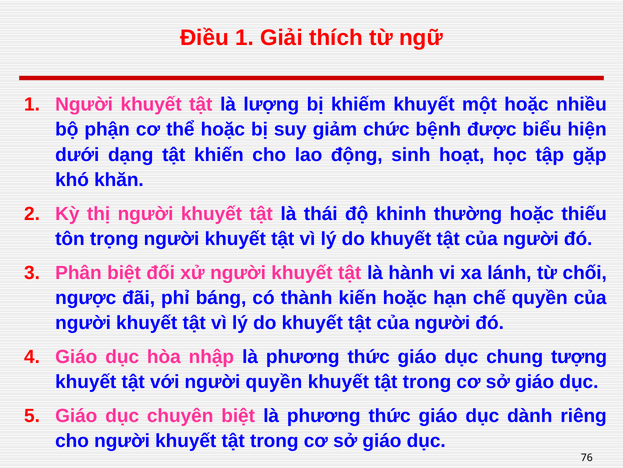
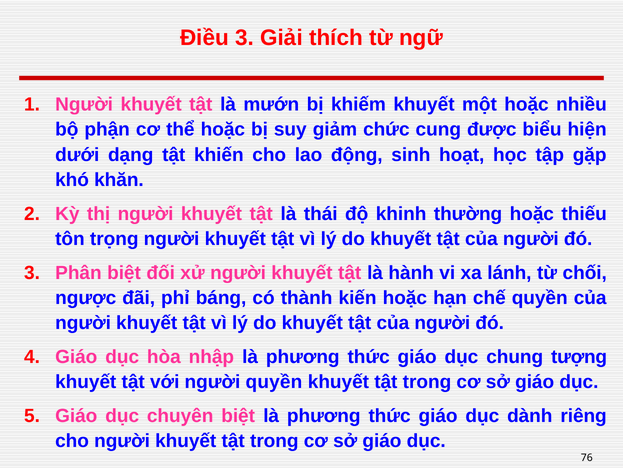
Điều 1: 1 -> 3 (245, 38)
lượng: lượng -> mướn (271, 104)
bệnh: bệnh -> cung (438, 129)
